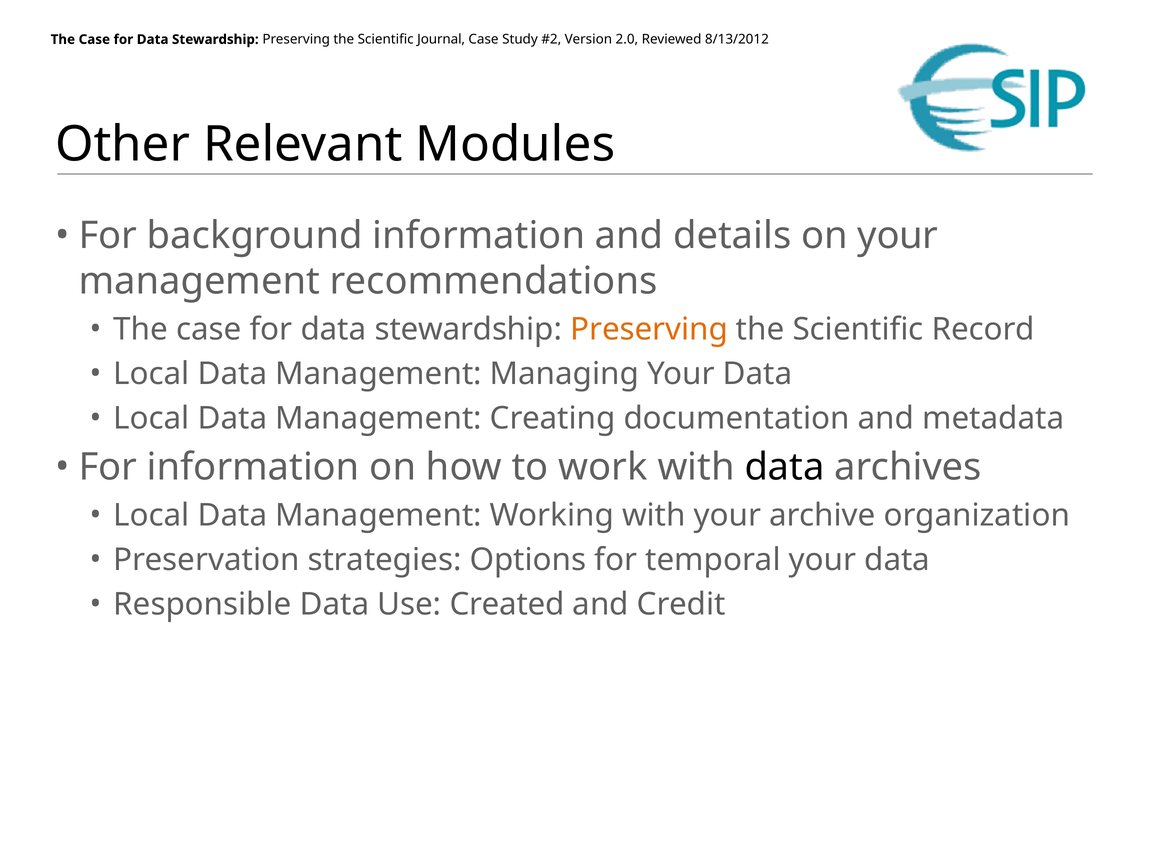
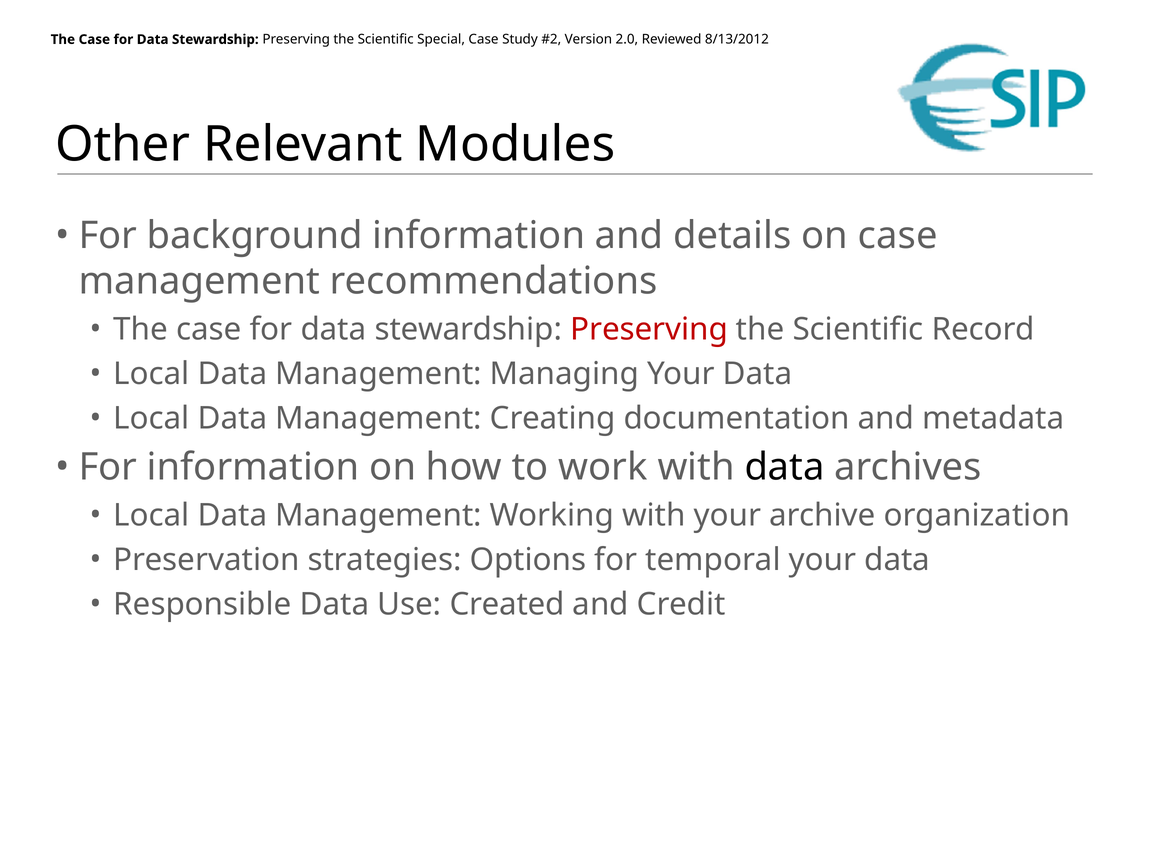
Journal: Journal -> Special (441, 39)
on your: your -> case (898, 236)
Preserving colour: orange -> red (649, 329)
